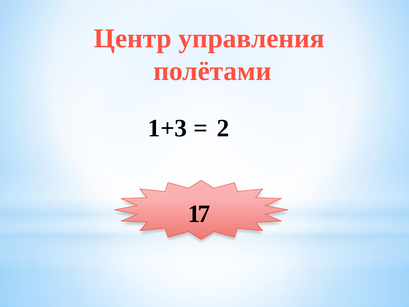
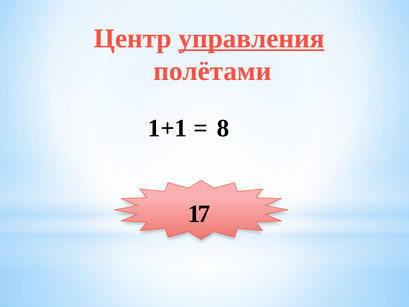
управления underline: none -> present (251, 38)
1+3: 1+3 -> 1+1 (168, 128)
2: 2 -> 8 (223, 128)
